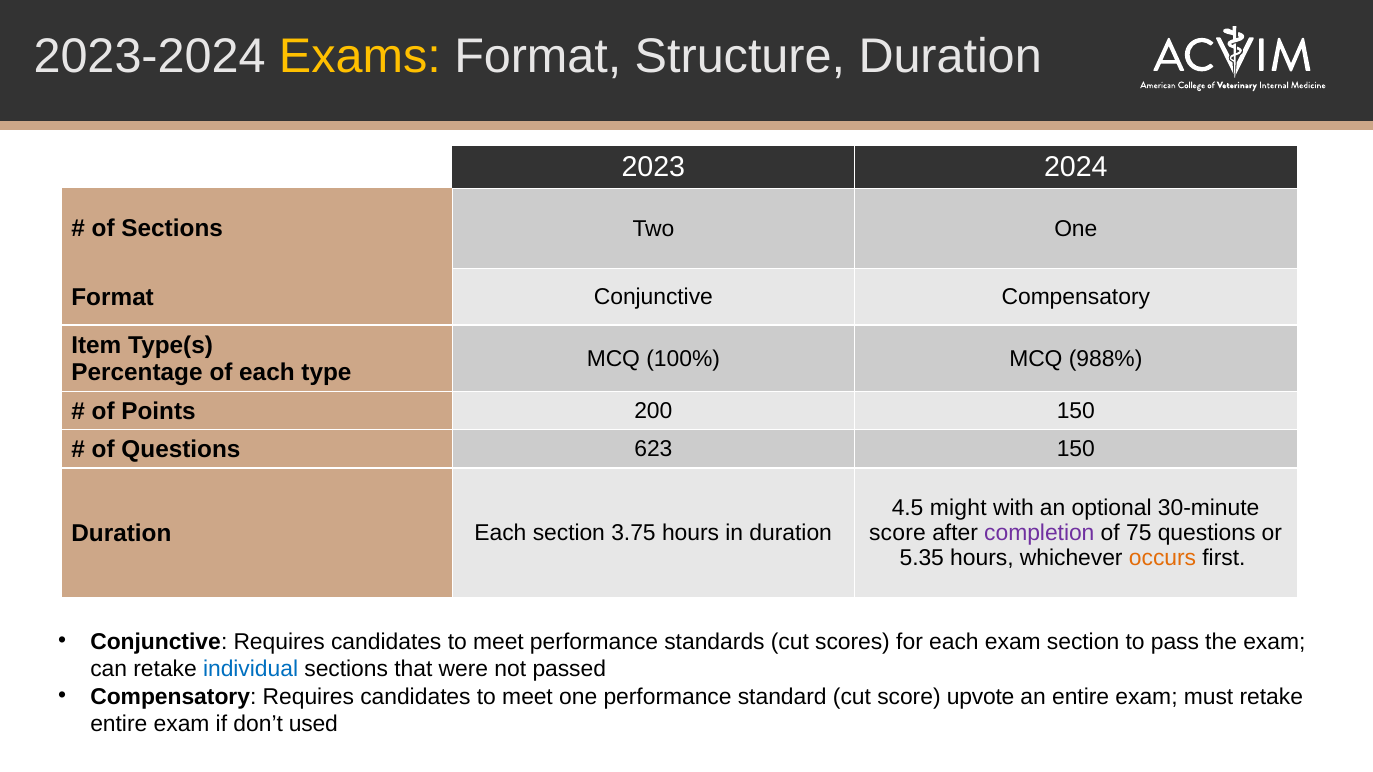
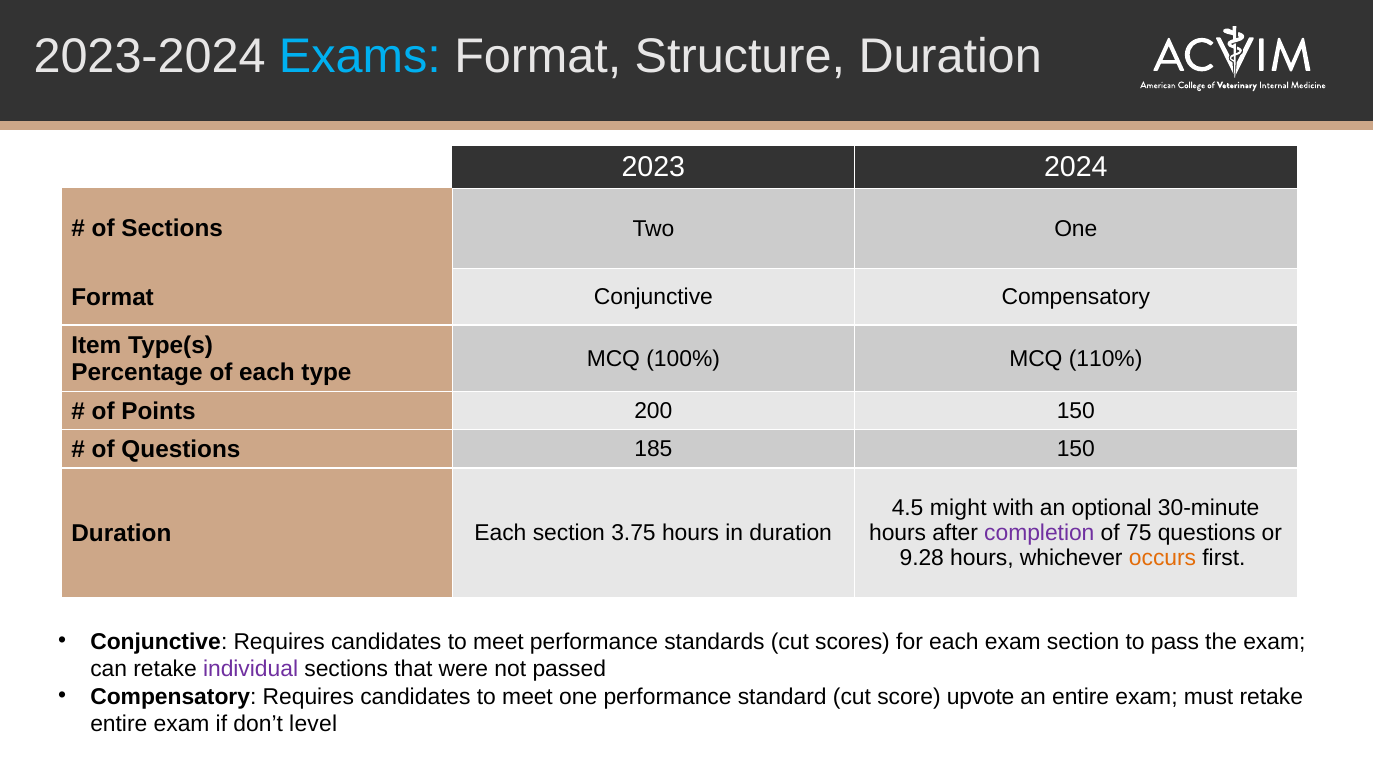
Exams colour: yellow -> light blue (360, 56)
988%: 988% -> 110% (1106, 359)
623: 623 -> 185 (653, 449)
score: score -> hours (898, 533)
5.35: 5.35 -> 9.28 (922, 559)
individual colour: blue -> purple (251, 669)
used: used -> level (313, 724)
